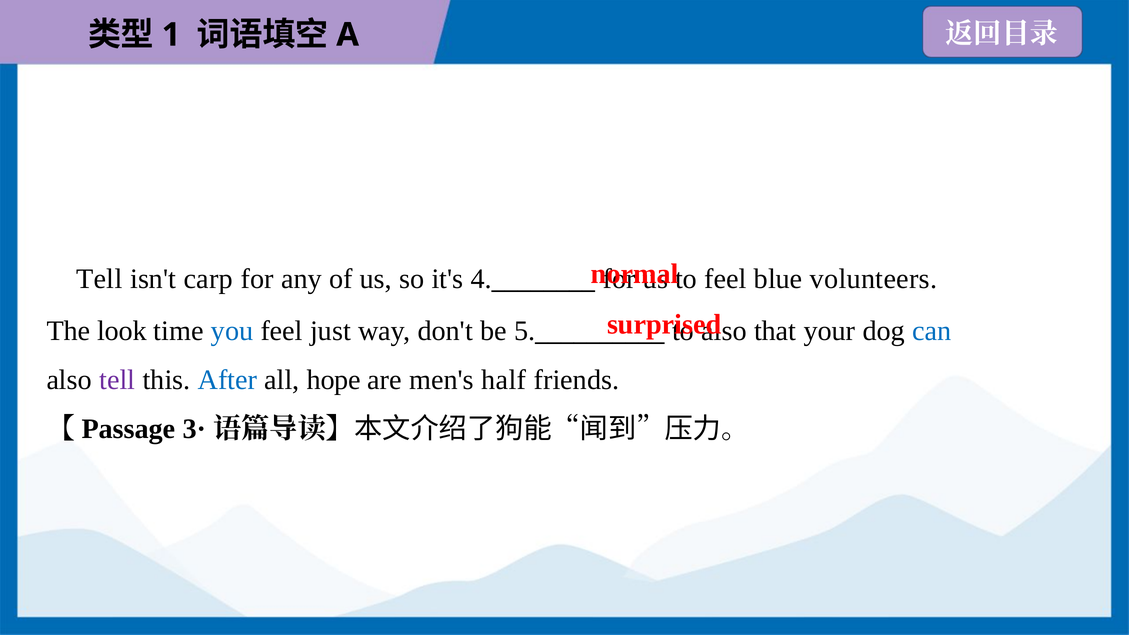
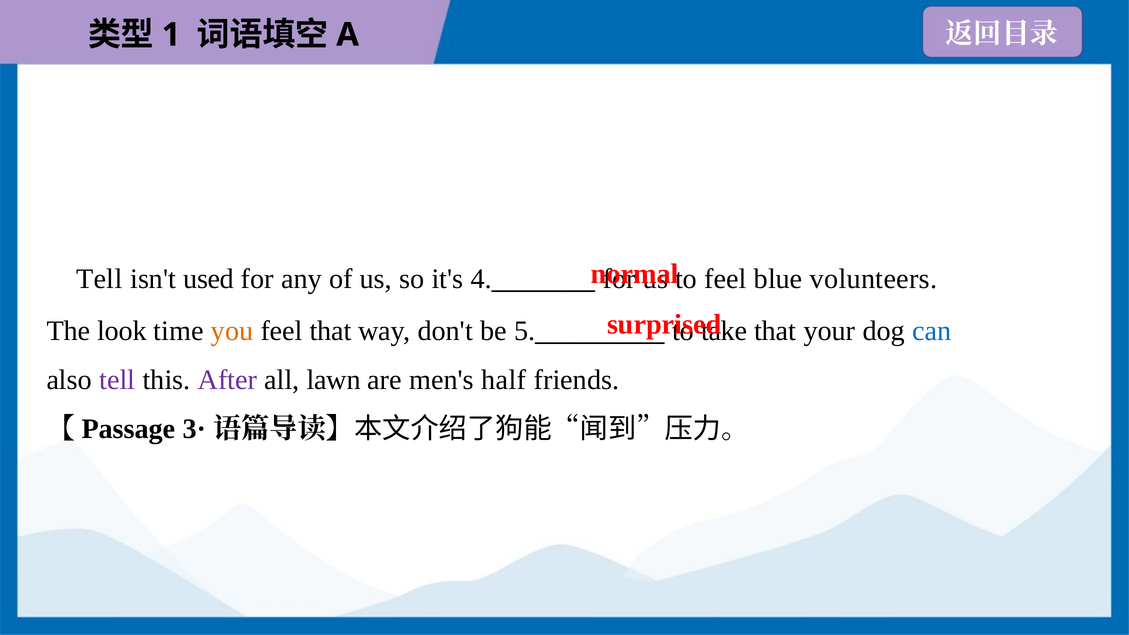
carp: carp -> used (209, 279)
you colour: blue -> orange (232, 331)
feel just: just -> that (331, 331)
also: also -> take (724, 331)
After colour: blue -> purple (227, 380)
hope: hope -> lawn (334, 380)
